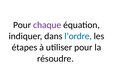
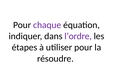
l’ordre colour: blue -> purple (78, 36)
